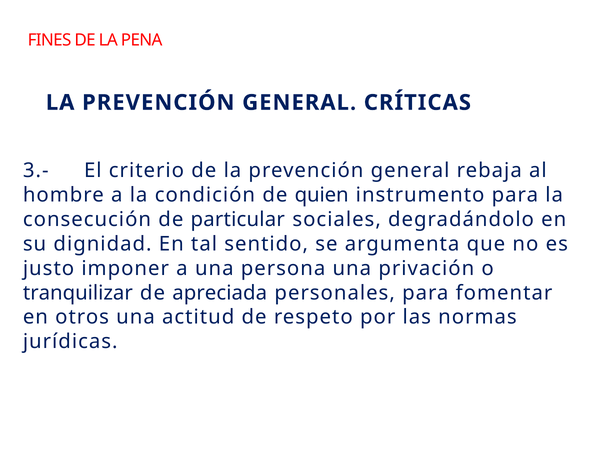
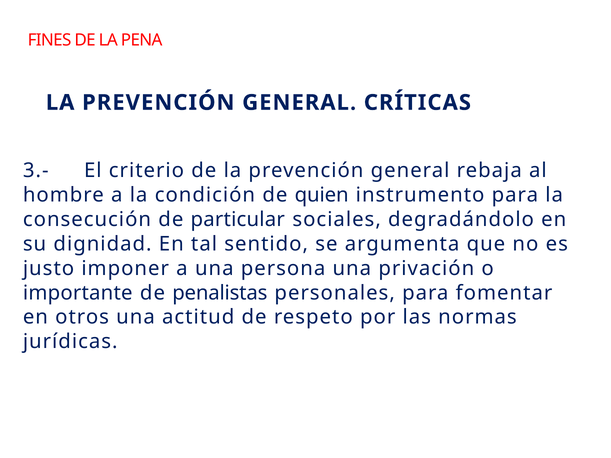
tranquilizar: tranquilizar -> importante (78, 293)
apreciada: apreciada -> penalistas (220, 293)
